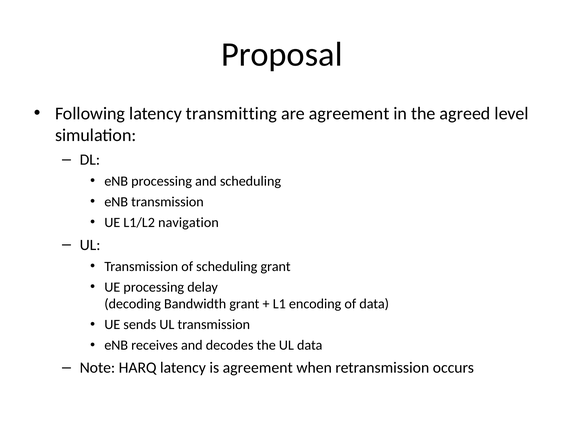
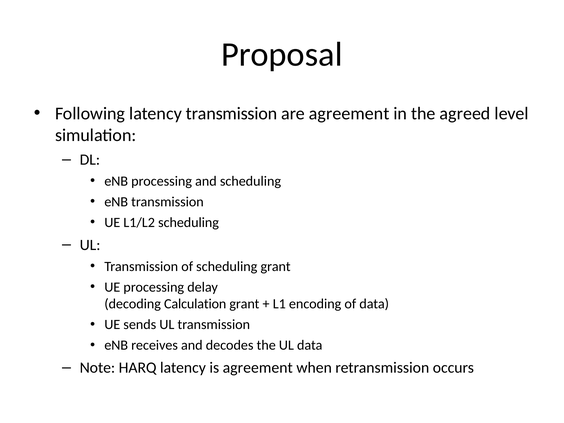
latency transmitting: transmitting -> transmission (232, 114)
L1/L2 navigation: navigation -> scheduling (189, 222)
Bandwidth: Bandwidth -> Calculation (195, 304)
